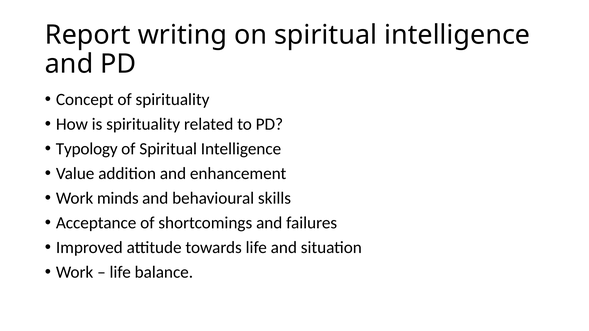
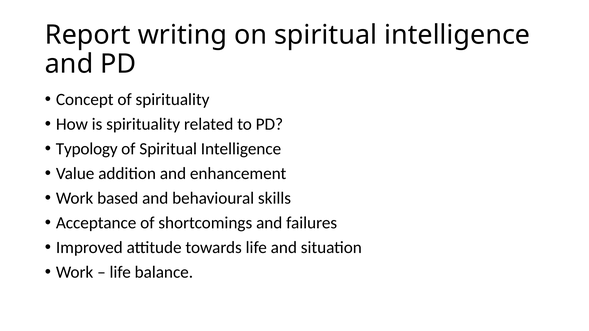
minds: minds -> based (118, 198)
